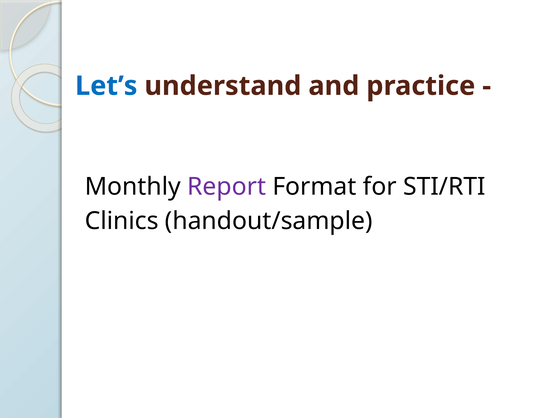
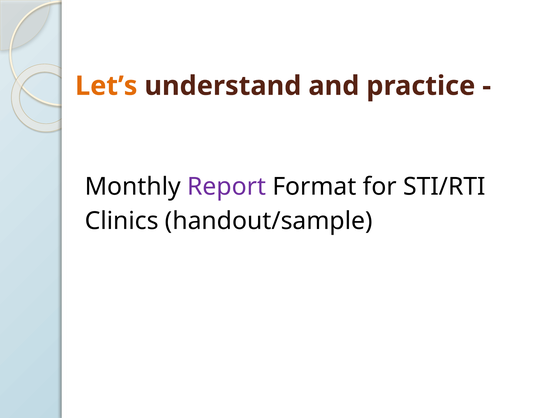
Let’s colour: blue -> orange (106, 86)
